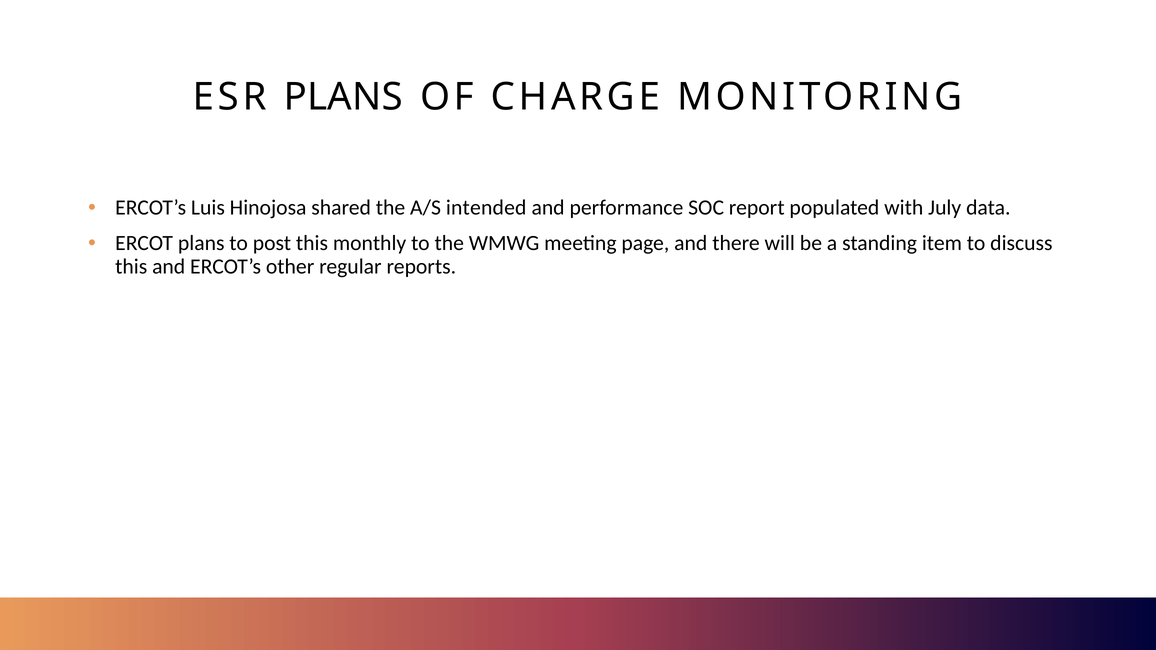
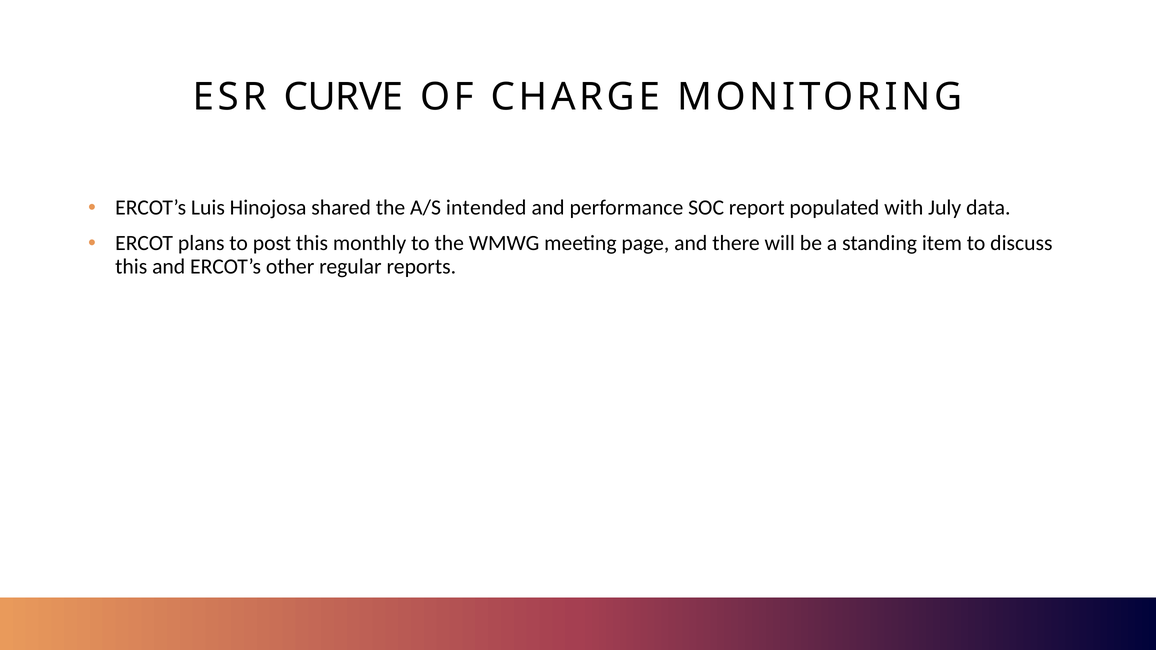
ESR PLANS: PLANS -> CURVE (343, 97)
